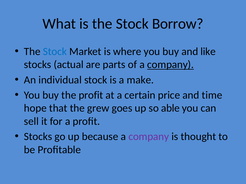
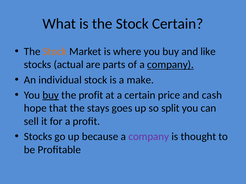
Stock Borrow: Borrow -> Certain (178, 24)
Stock colour: blue -> orange (55, 52)
buy underline: none -> present (51, 95)
time: time -> cash (212, 95)
grew: grew -> stays (98, 108)
able: able -> split (170, 108)
